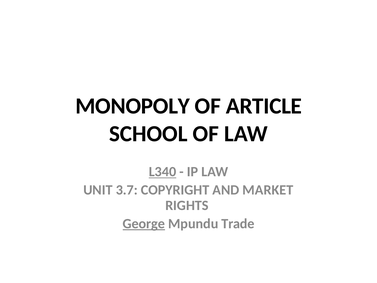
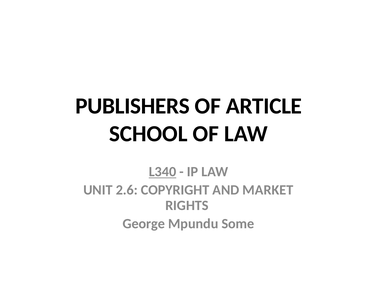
MONOPOLY: MONOPOLY -> PUBLISHERS (133, 106)
3.7: 3.7 -> 2.6 (127, 190)
George underline: present -> none (144, 223)
Trade: Trade -> Some (238, 223)
